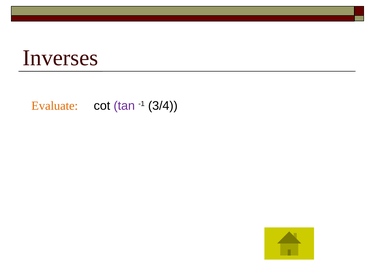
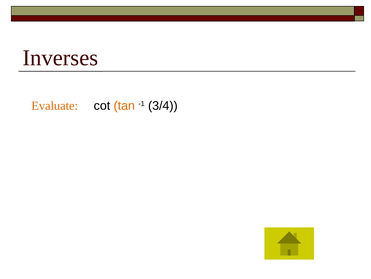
tan colour: purple -> orange (124, 105)
